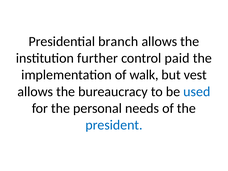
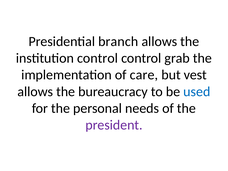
institution further: further -> control (98, 58)
paid: paid -> grab (177, 58)
walk: walk -> care (144, 75)
president colour: blue -> purple (114, 125)
